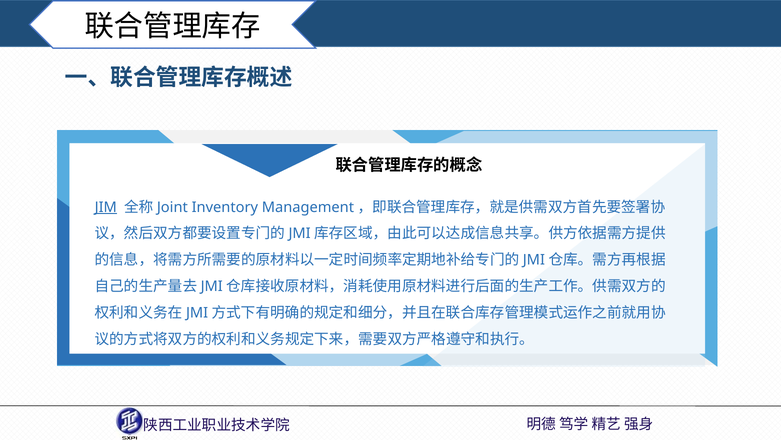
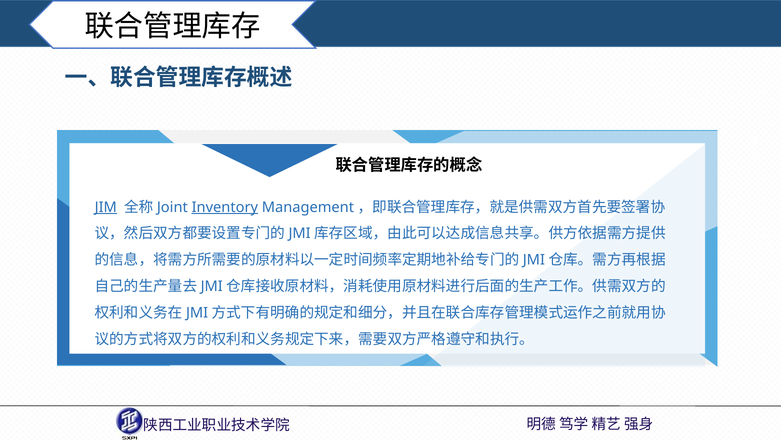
Inventory underline: none -> present (225, 207)
